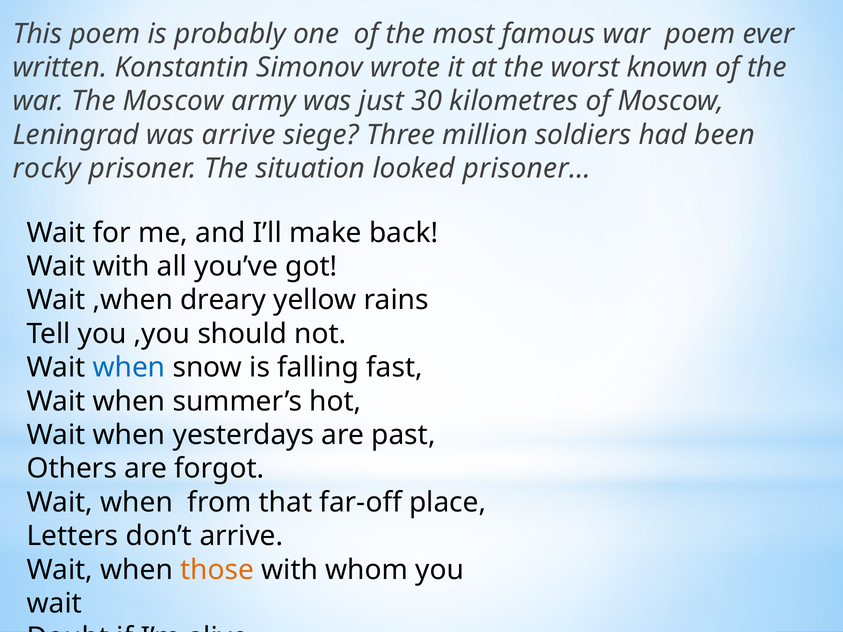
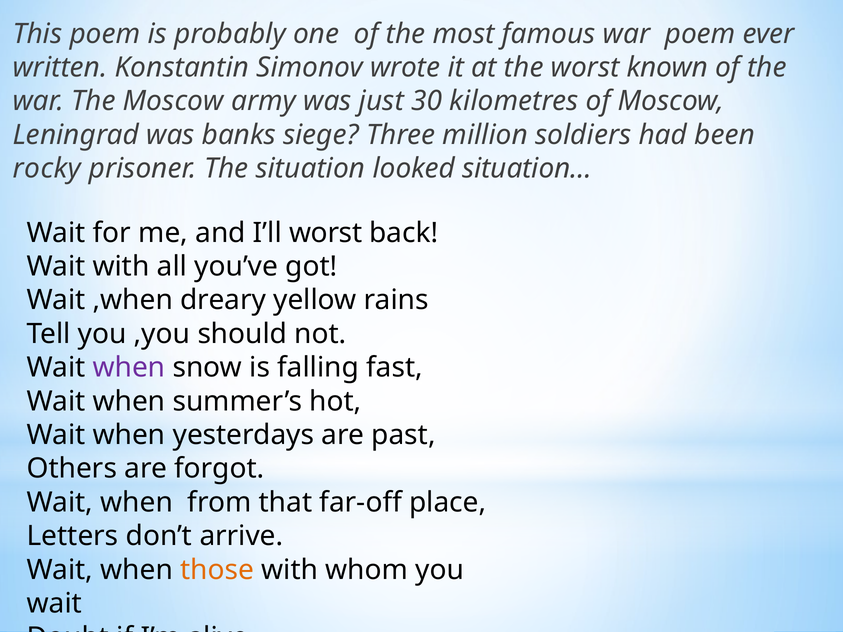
was arrive: arrive -> banks (239, 135)
prisoner…: prisoner… -> situation… (527, 169)
I’ll make: make -> worst (326, 233)
when colour: blue -> purple (129, 368)
